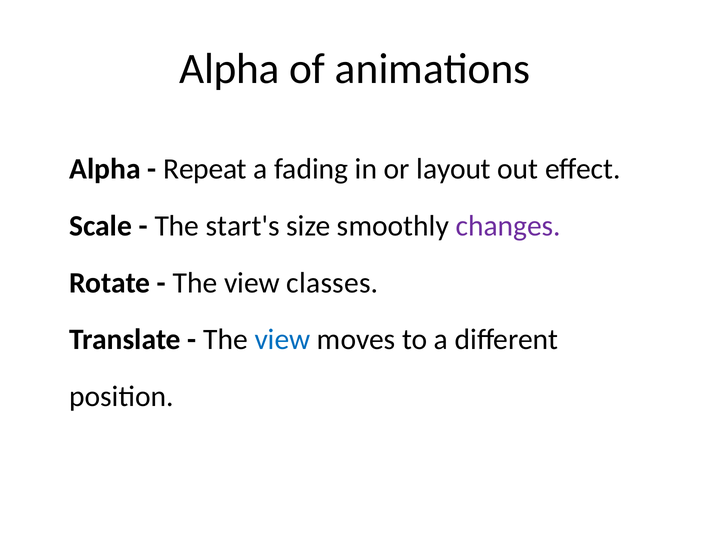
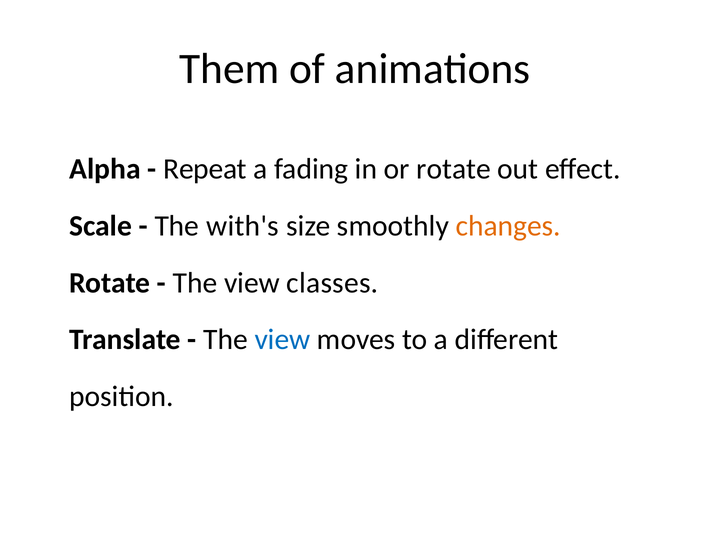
Alpha: Alpha -> Them (229, 69)
or layout: layout -> rotate (454, 169)
start's: start's -> with's (243, 226)
changes colour: purple -> orange (508, 226)
